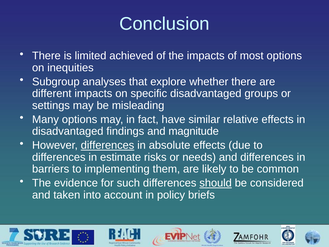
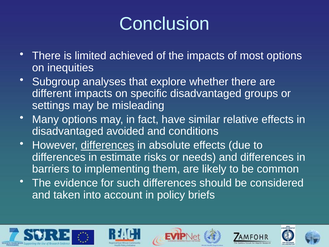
findings: findings -> avoided (125, 131)
magnitude: magnitude -> conditions (194, 131)
should underline: present -> none (216, 183)
